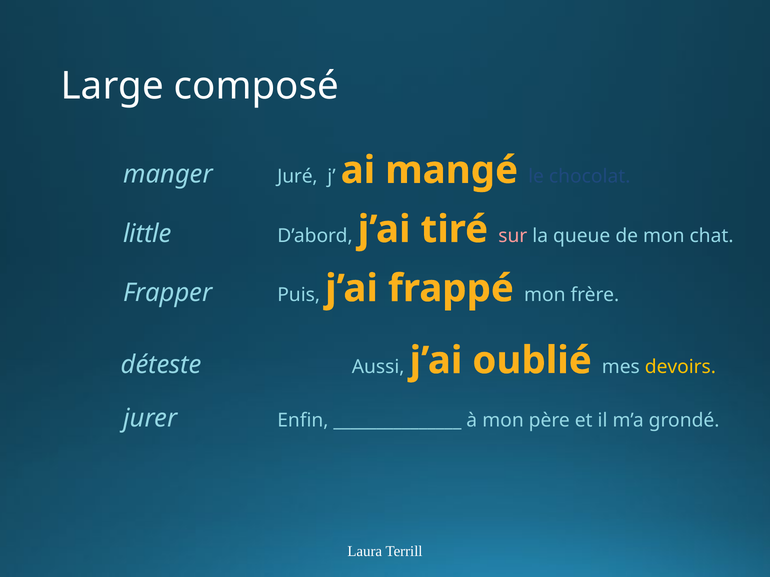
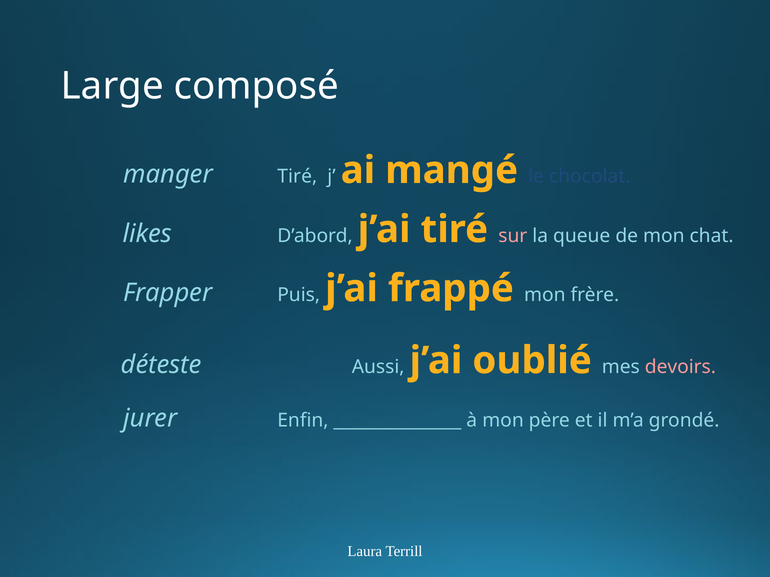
manger Juré: Juré -> Tiré (297, 177)
little: little -> likes (147, 234)
devoirs colour: yellow -> pink (680, 367)
